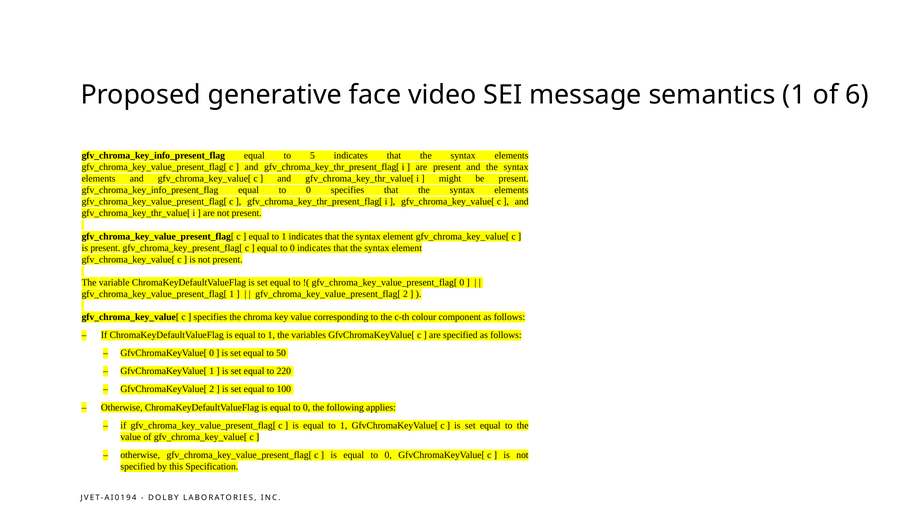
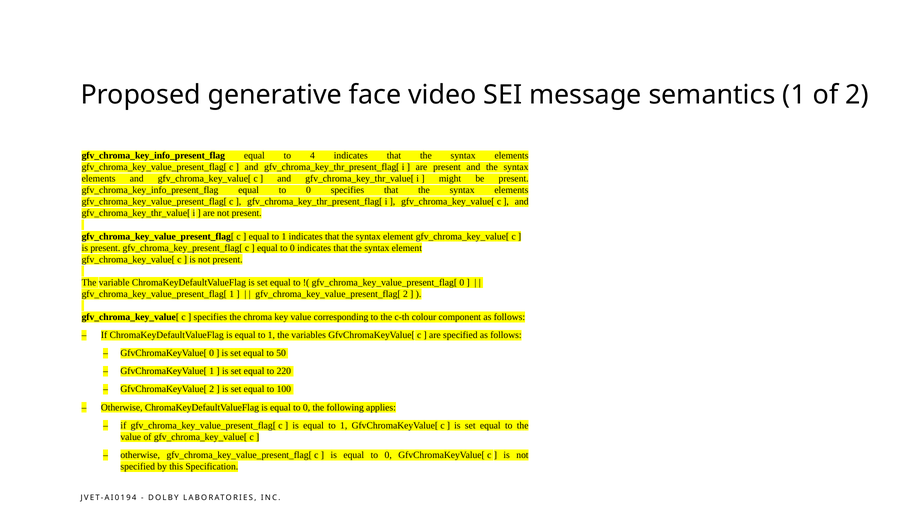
of 6: 6 -> 2 (857, 95)
5: 5 -> 4 (312, 156)
